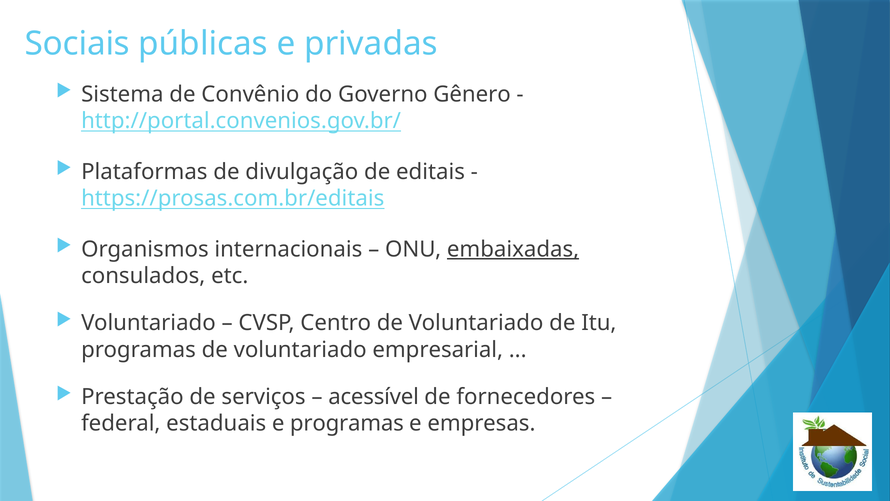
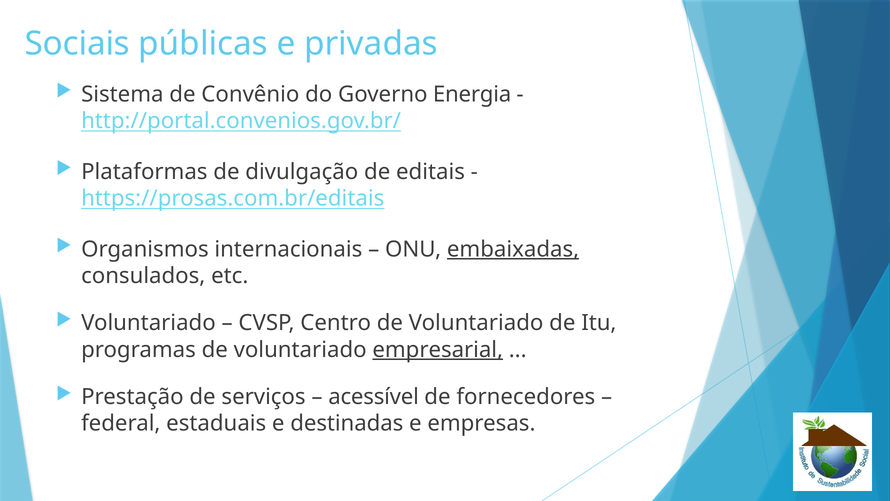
Gênero: Gênero -> Energia (472, 94)
empresarial underline: none -> present (438, 350)
e programas: programas -> destinadas (347, 423)
